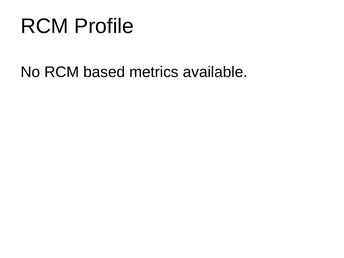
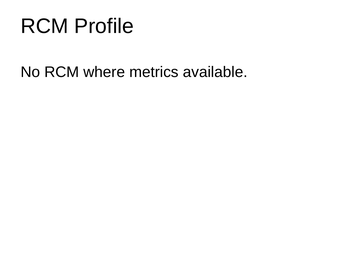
based: based -> where (104, 72)
